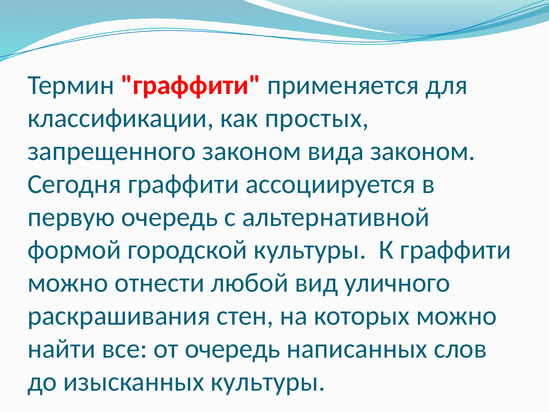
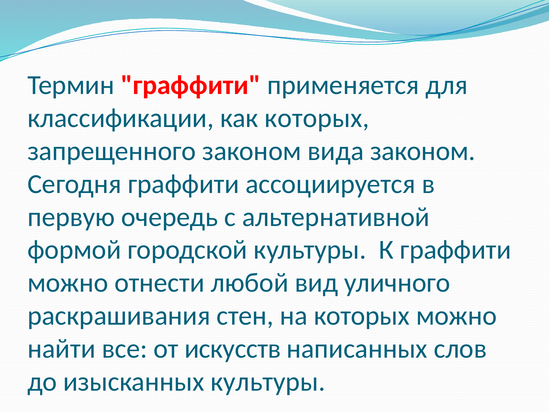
как простых: простых -> которых (317, 118)
от очередь: очередь -> искусств (233, 349)
